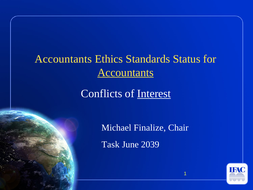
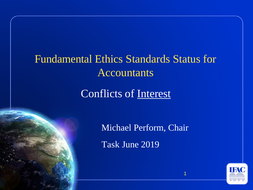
Accountants: Accountants -> Fundamental (63, 59)
Accountants underline: present -> none (126, 72)
Finalize: Finalize -> Perform (150, 128)
2039: 2039 -> 2019 (150, 144)
